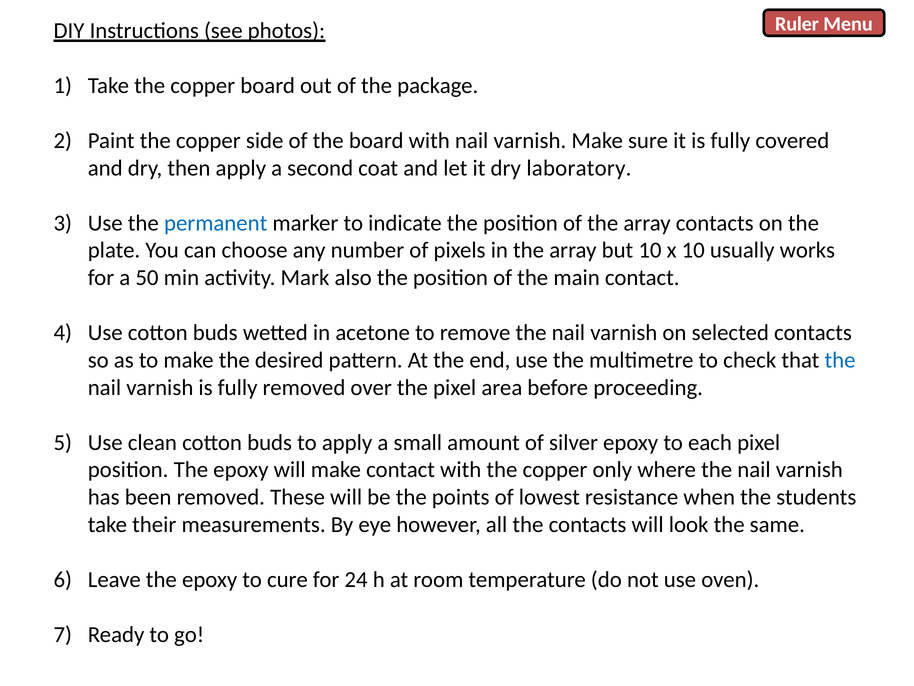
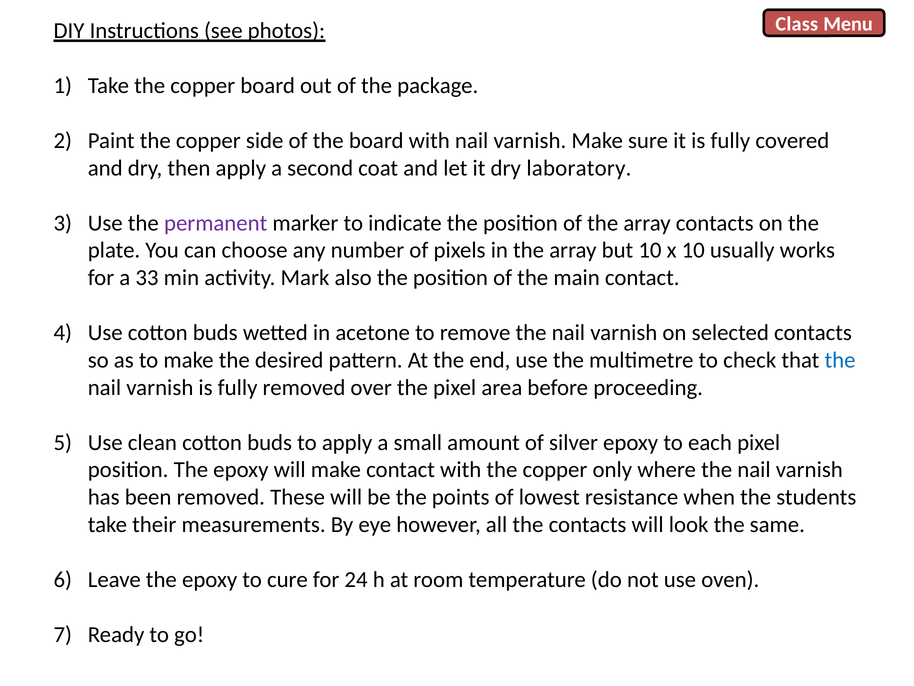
Ruler: Ruler -> Class (797, 24)
permanent colour: blue -> purple (216, 223)
50: 50 -> 33 (147, 278)
